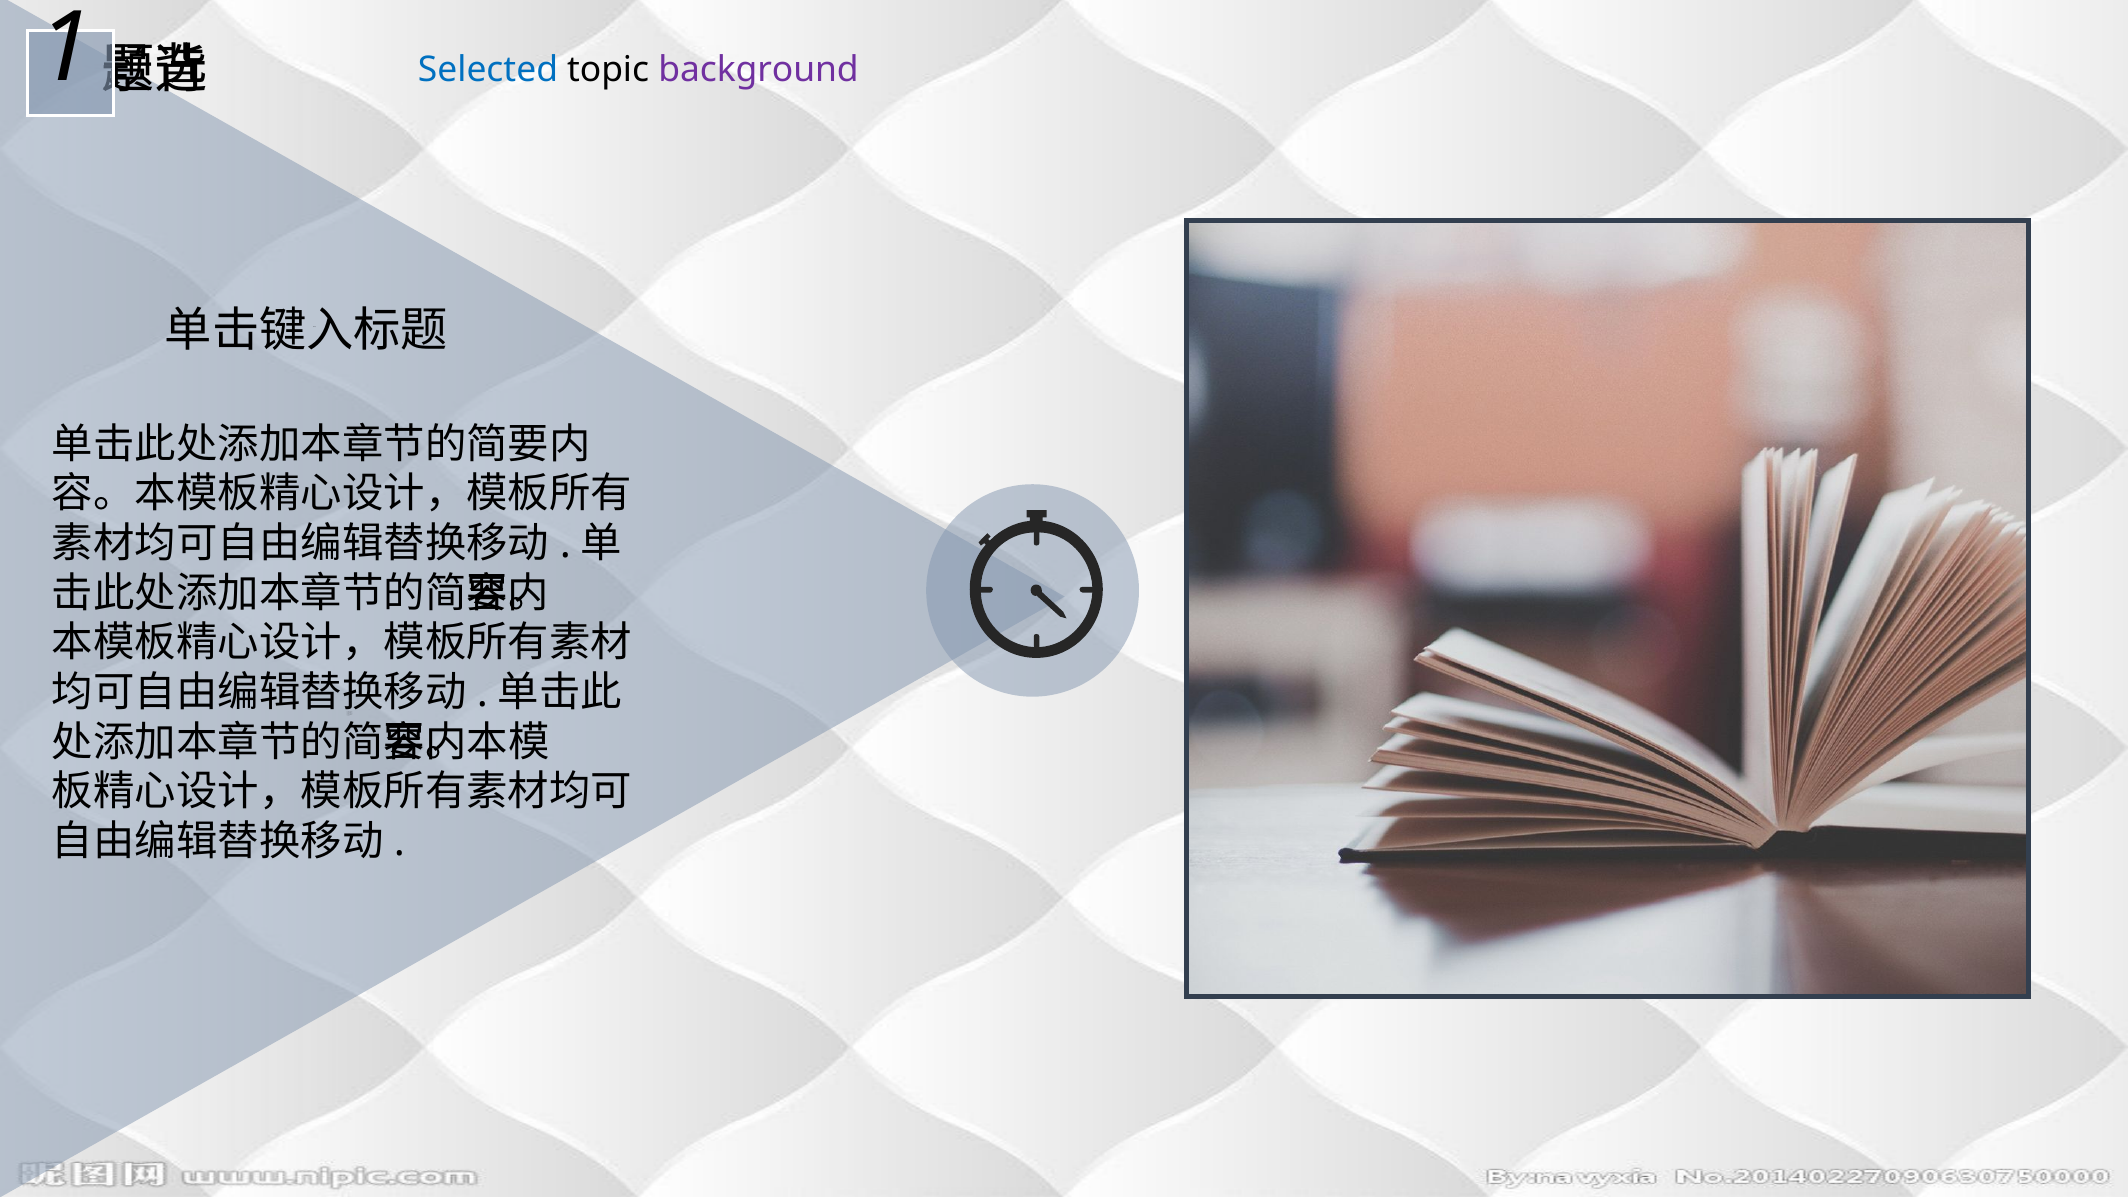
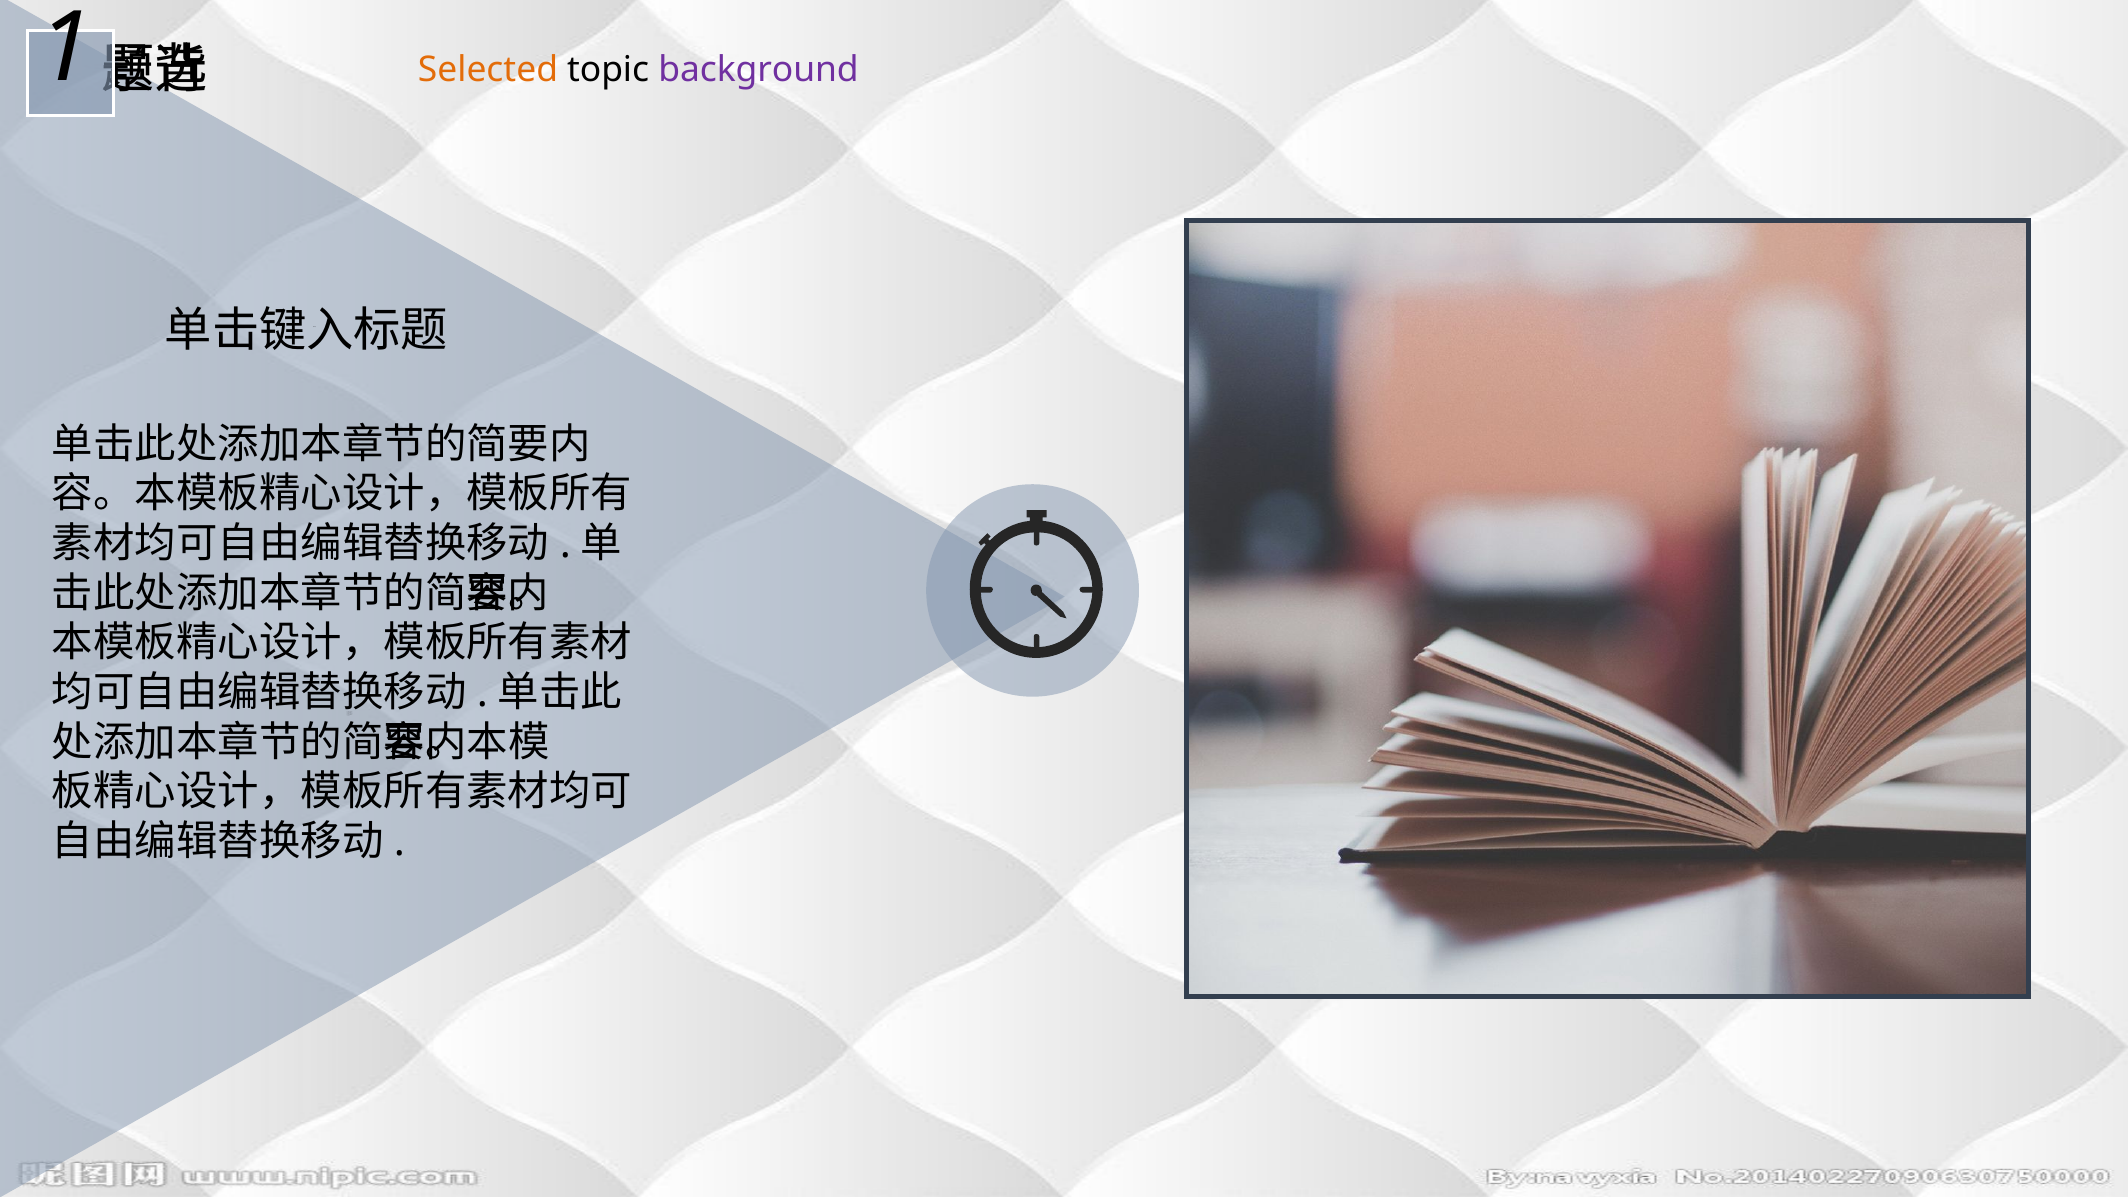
Selected colour: blue -> orange (488, 70)
